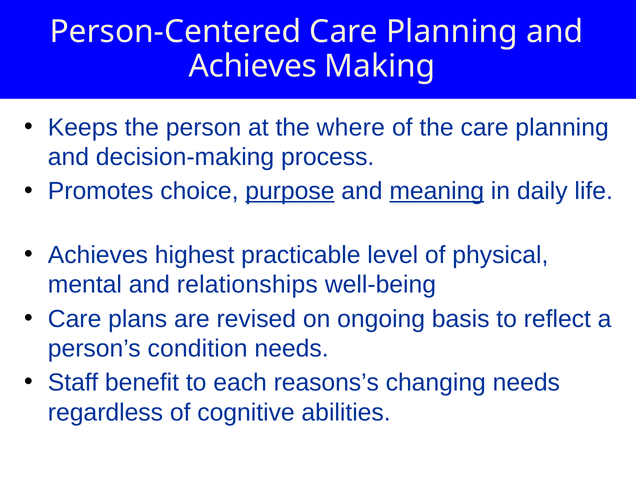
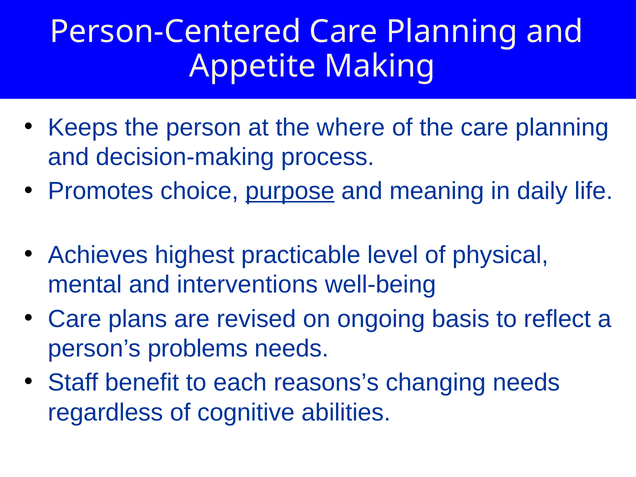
Achieves: Achieves -> Appetite (253, 66)
meaning underline: present -> none (437, 191)
relationships: relationships -> interventions (247, 285)
condition: condition -> problems (198, 349)
